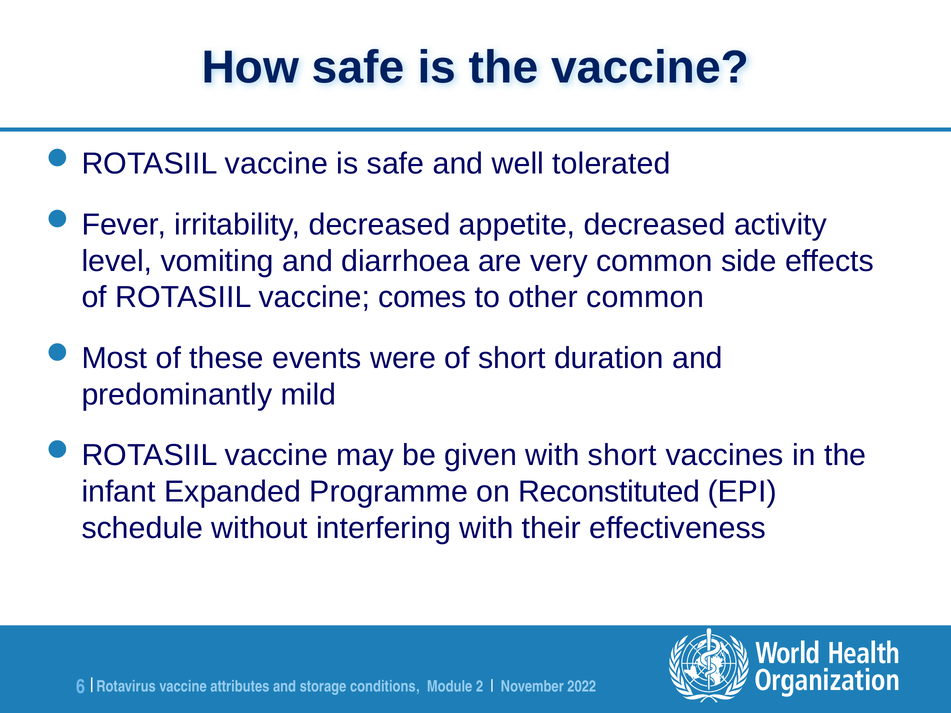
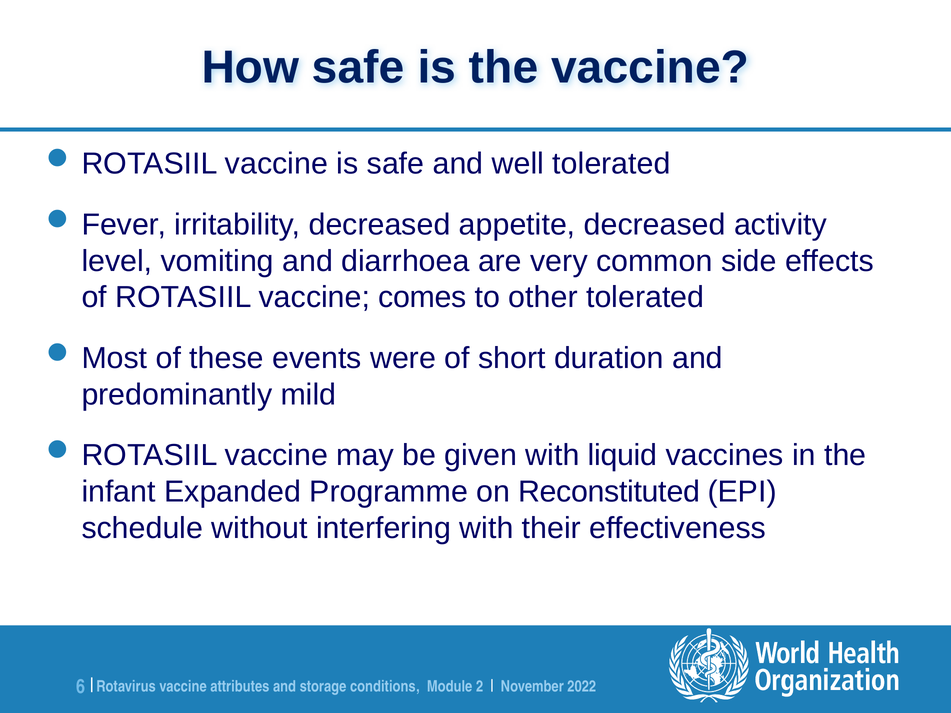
other common: common -> tolerated (645, 298)
with short: short -> liquid (623, 455)
